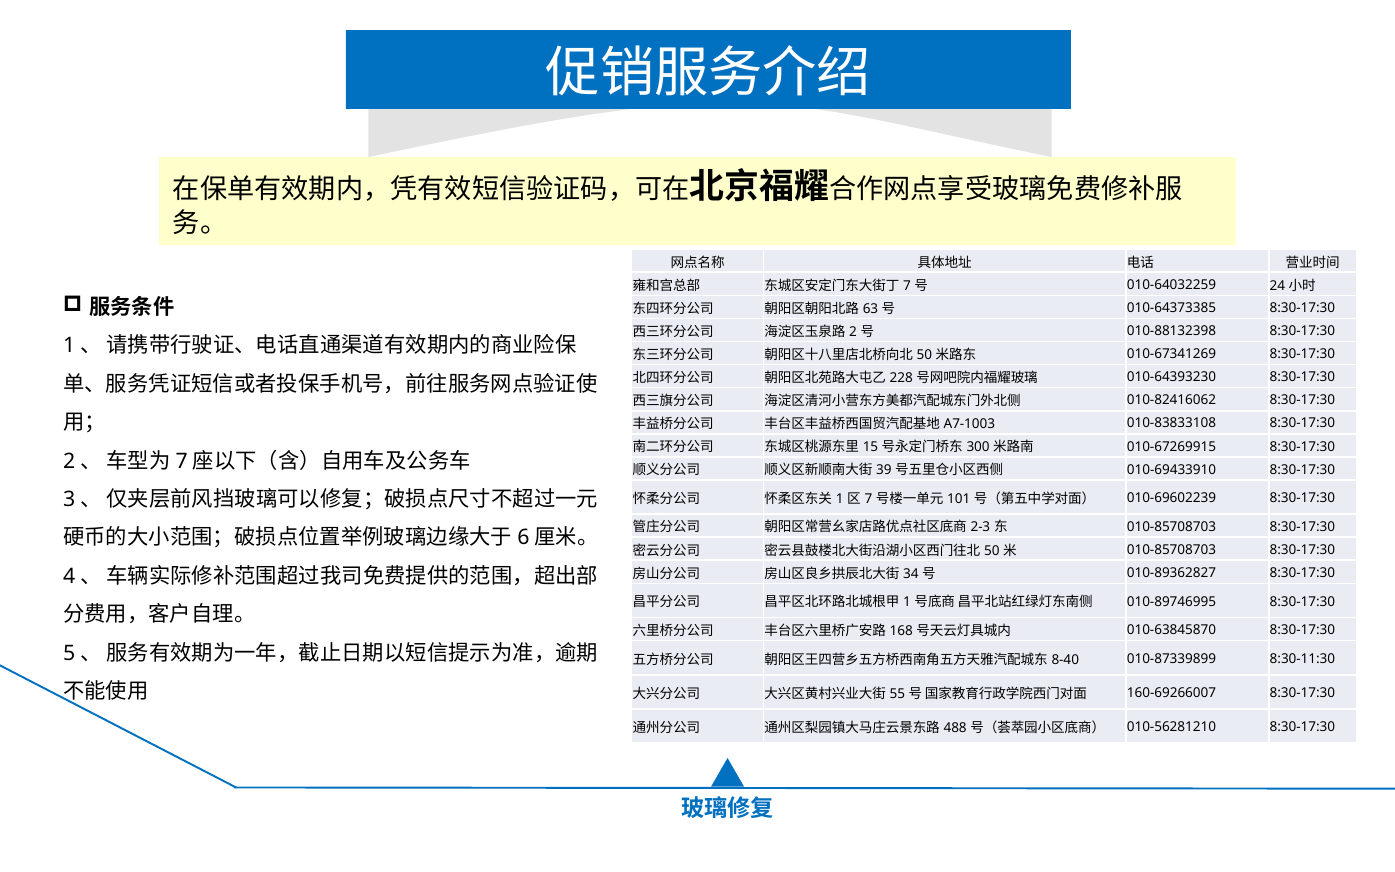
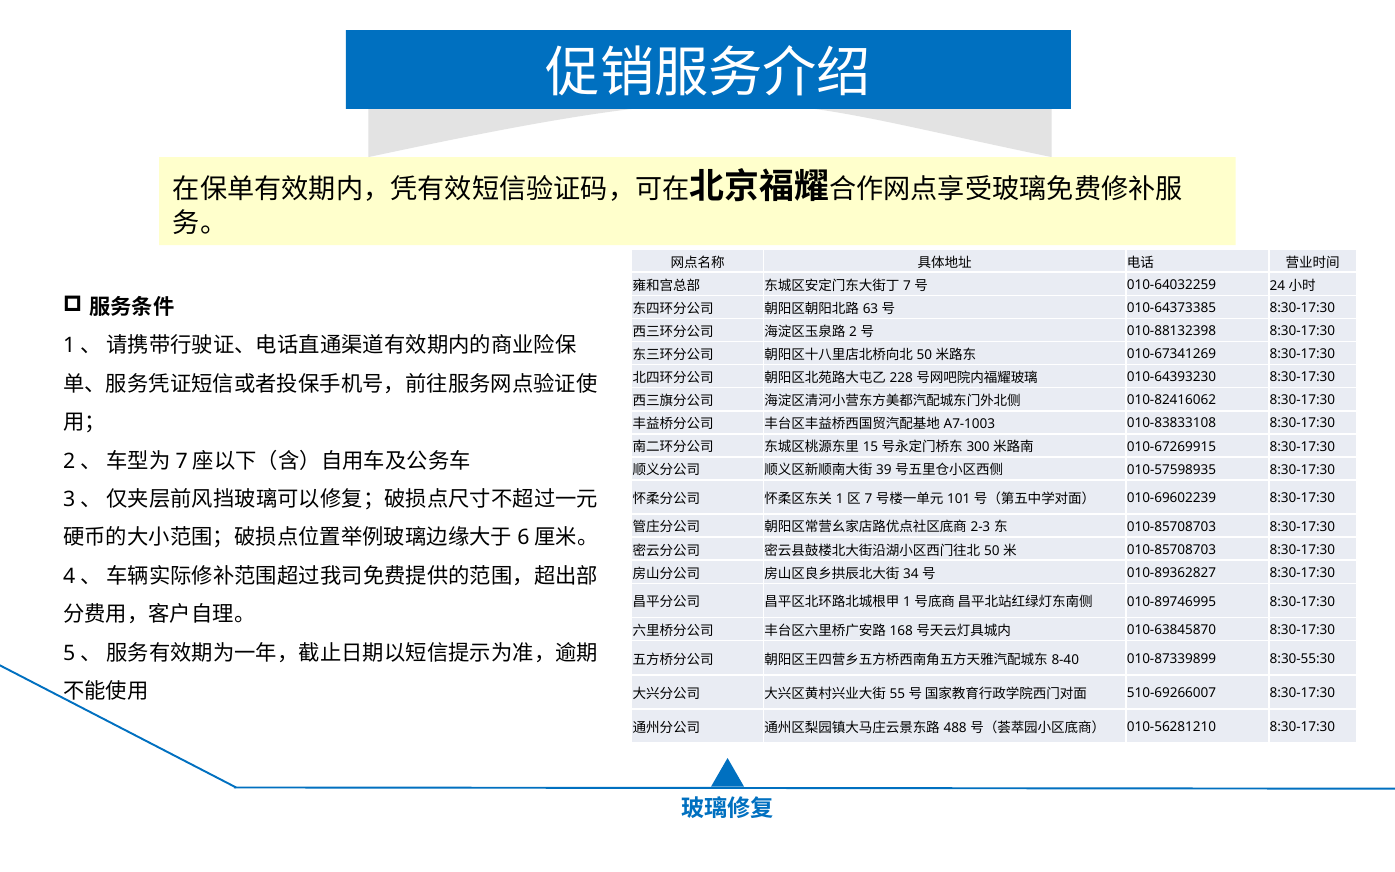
010-69433910: 010-69433910 -> 010-57598935 (1172, 470)
8:30-11:30: 8:30-11:30 -> 8:30-55:30 (1302, 659)
160-69266007: 160-69266007 -> 510-69266007 (1172, 693)
